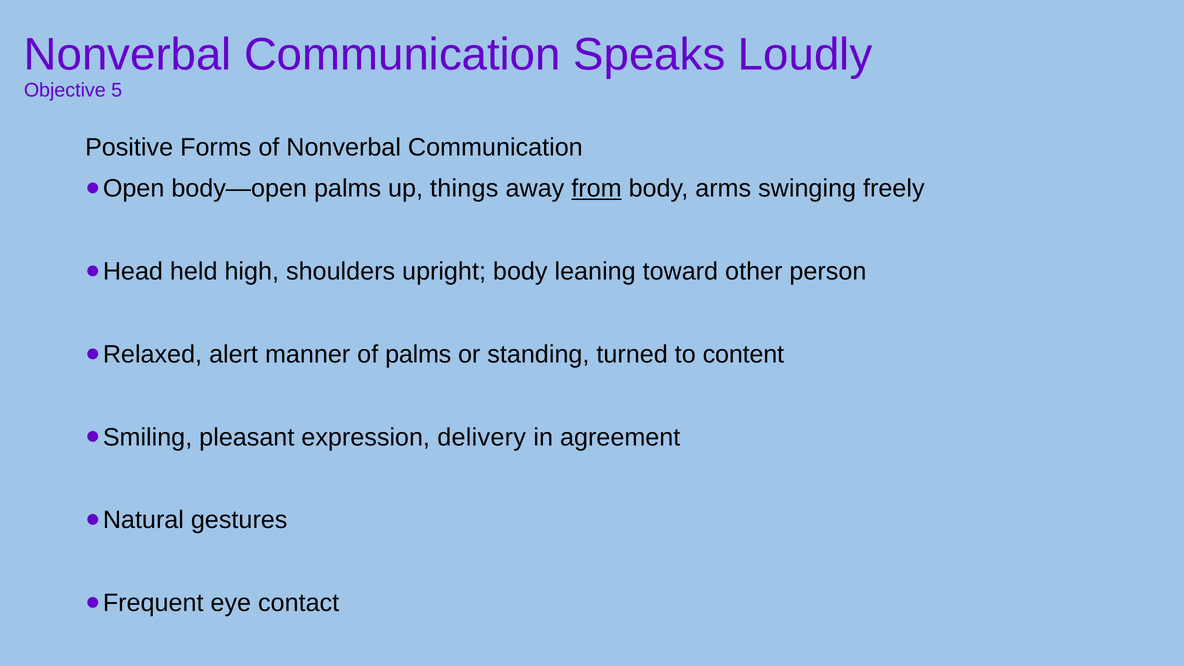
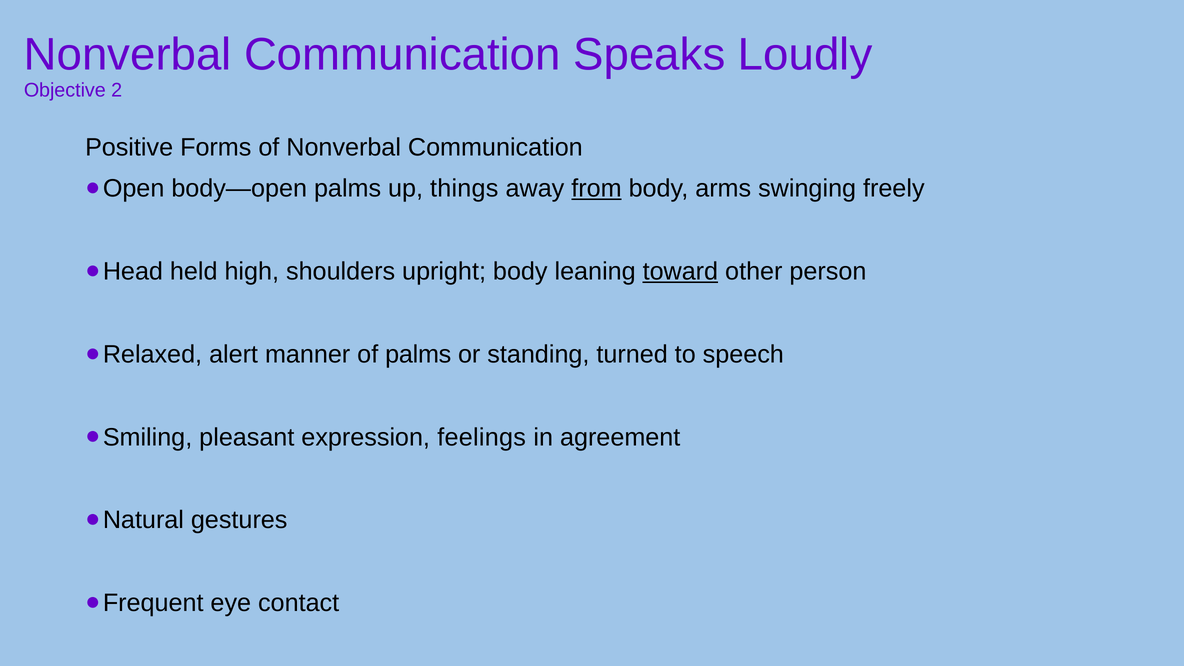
5: 5 -> 2 (117, 90)
toward underline: none -> present (680, 271)
content: content -> speech (743, 354)
delivery: delivery -> feelings (482, 437)
